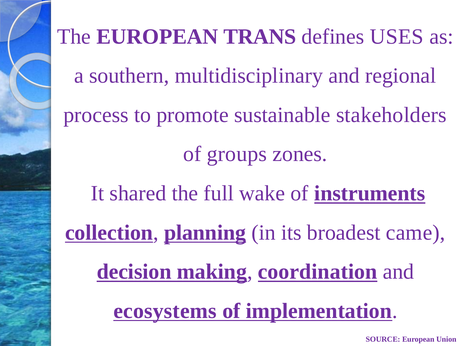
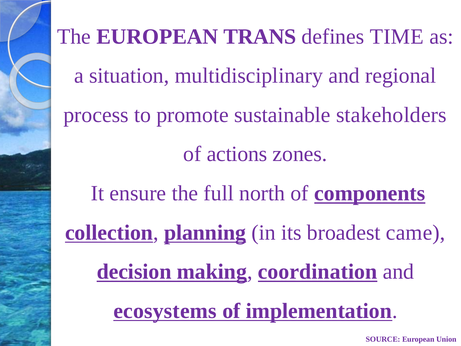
USES: USES -> TIME (397, 37)
southern: southern -> situation (129, 76)
groups: groups -> actions (237, 154)
shared: shared -> ensure (138, 193)
wake: wake -> north (262, 193)
instruments: instruments -> components (370, 193)
